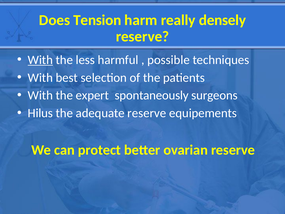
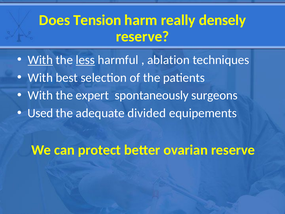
less underline: none -> present (85, 60)
possible: possible -> ablation (169, 60)
Hilus: Hilus -> Used (40, 113)
adequate reserve: reserve -> divided (147, 113)
